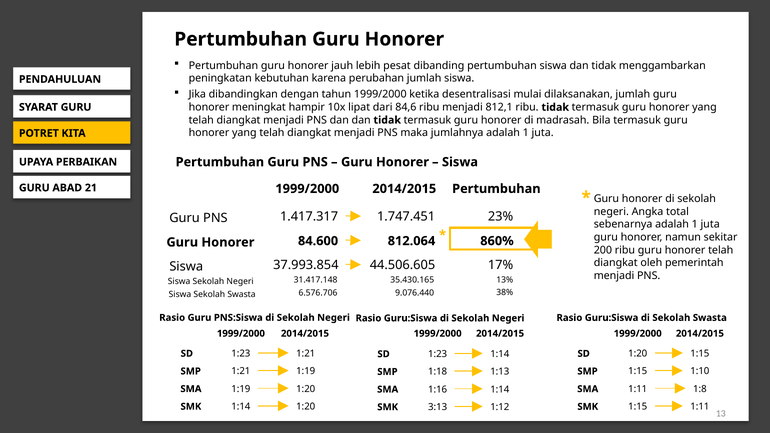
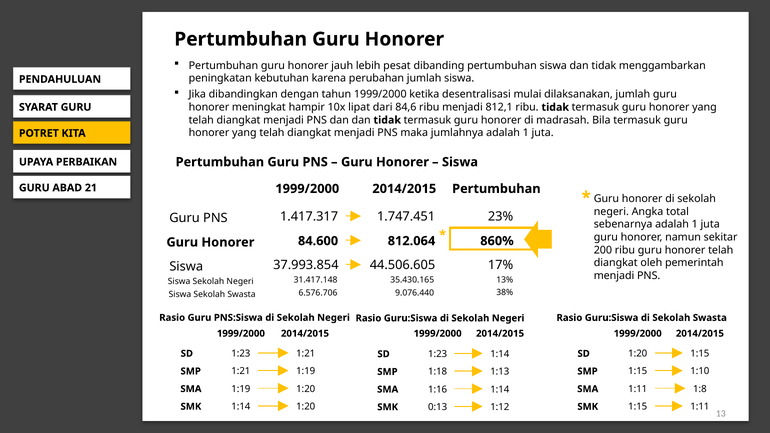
3:13: 3:13 -> 0:13 (438, 407)
